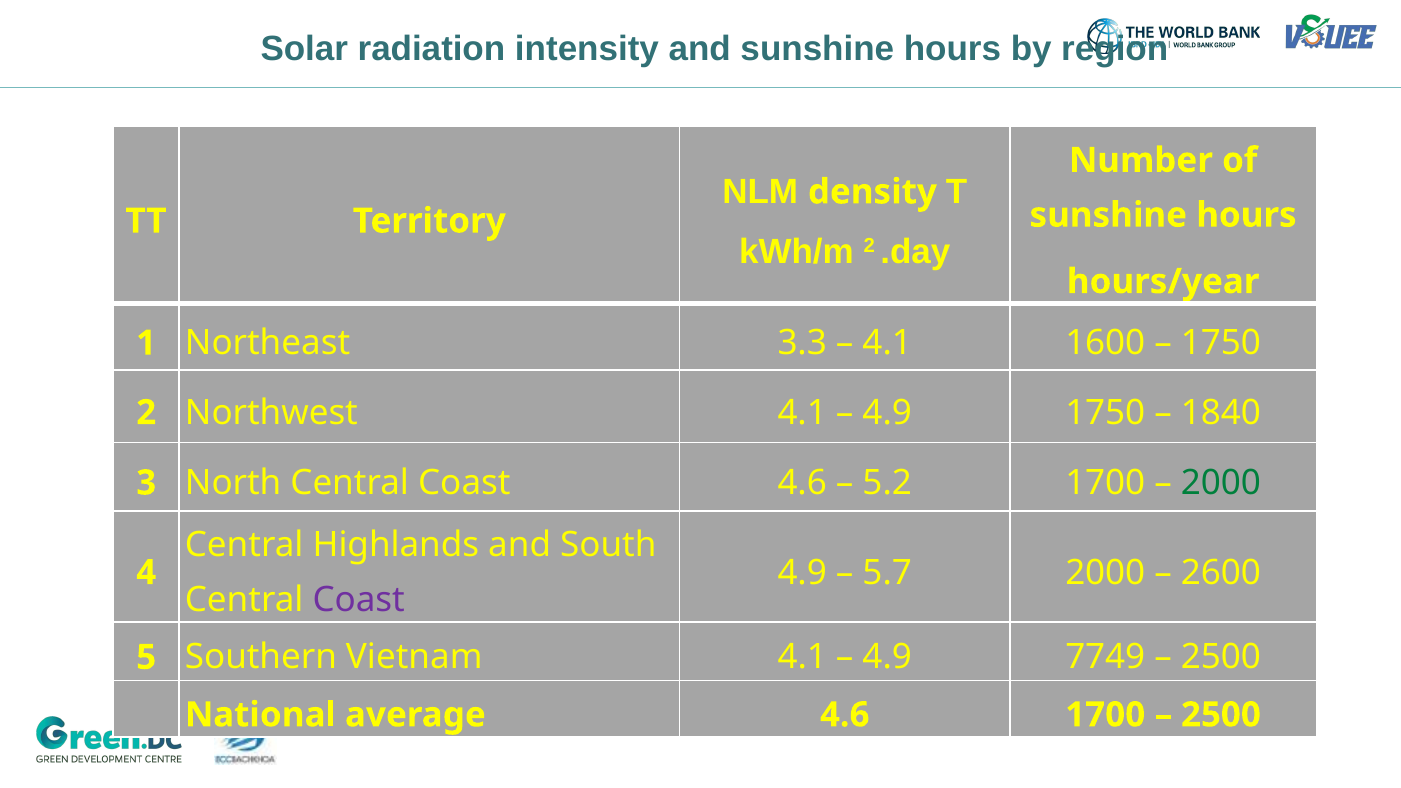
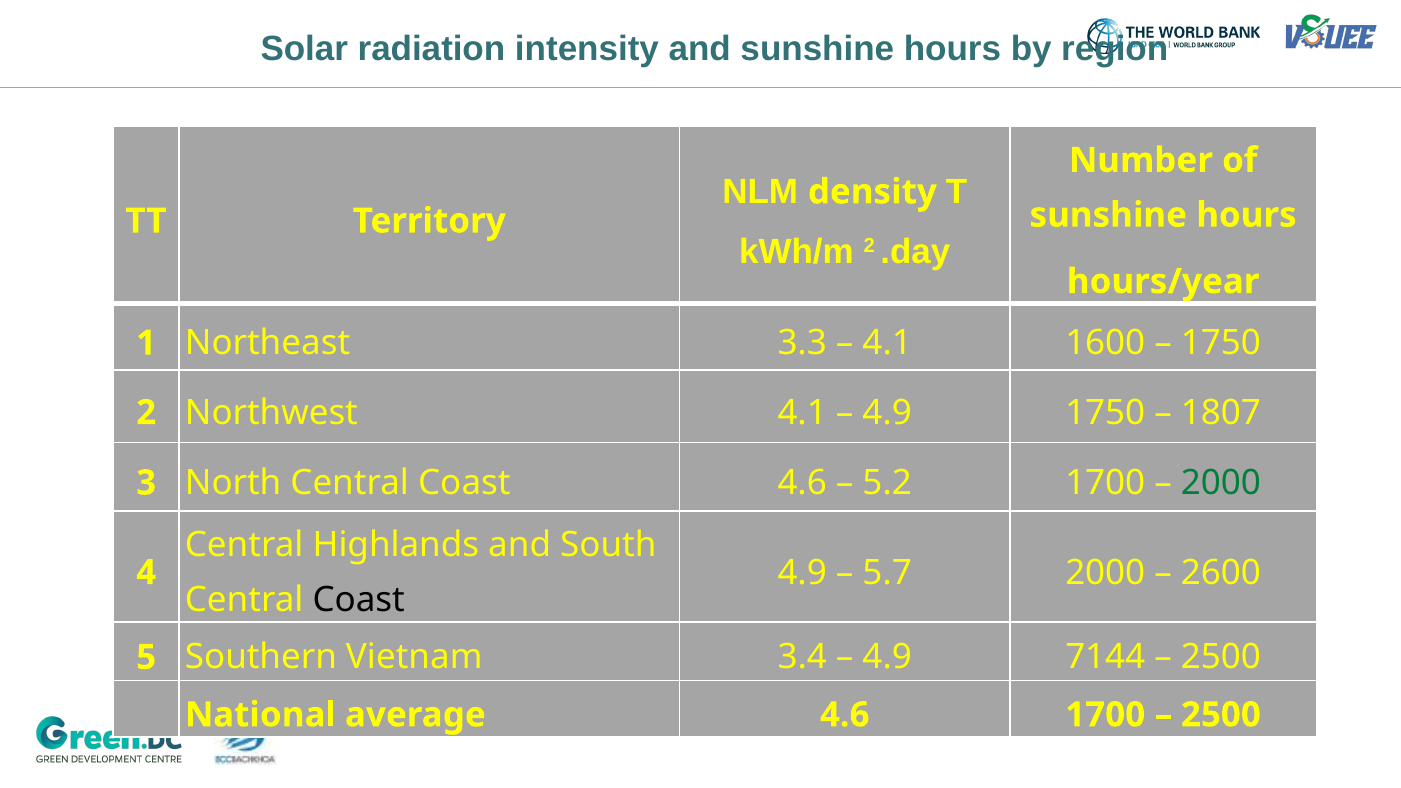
1840: 1840 -> 1807 (1221, 413)
Coast colour: purple -> black (359, 600)
Vietnam 4.1: 4.1 -> 3.4 (802, 657)
7749: 7749 -> 7144 (1105, 657)
